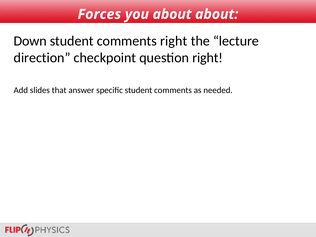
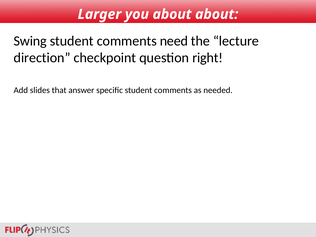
Forces: Forces -> Larger (99, 14)
Down: Down -> Swing (30, 41)
comments right: right -> need (174, 41)
